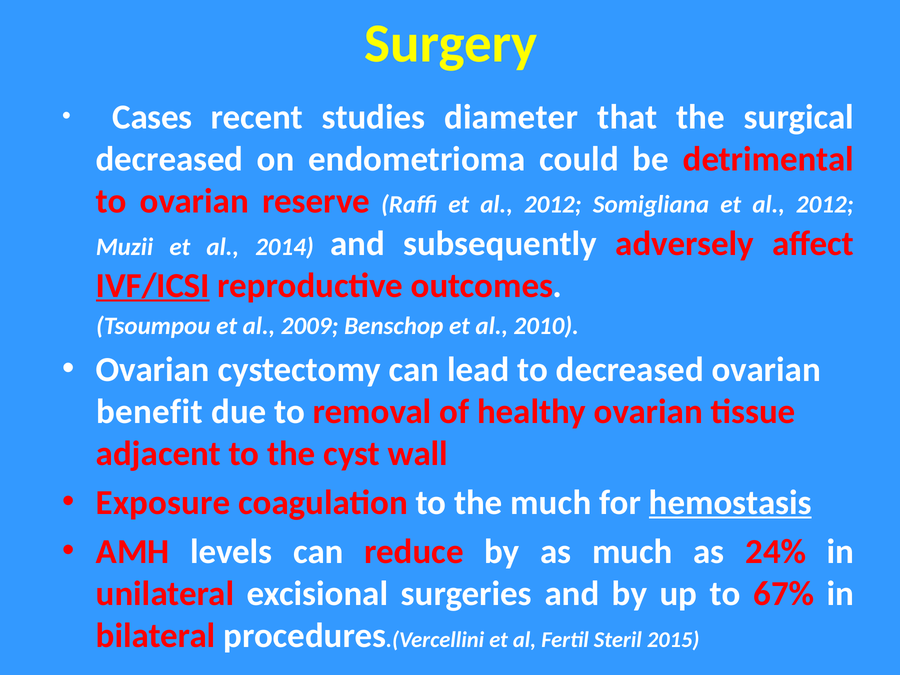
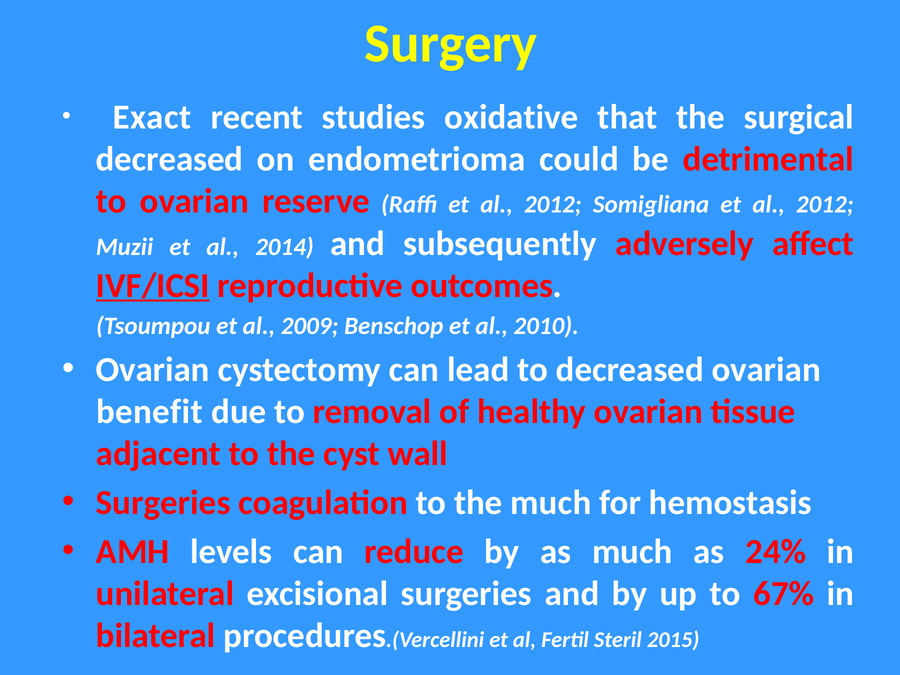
Cases: Cases -> Exact (152, 117)
diameter: diameter -> oxidative (511, 117)
Exposure: Exposure -> Surgeries (163, 503)
hemostasis underline: present -> none (730, 503)
